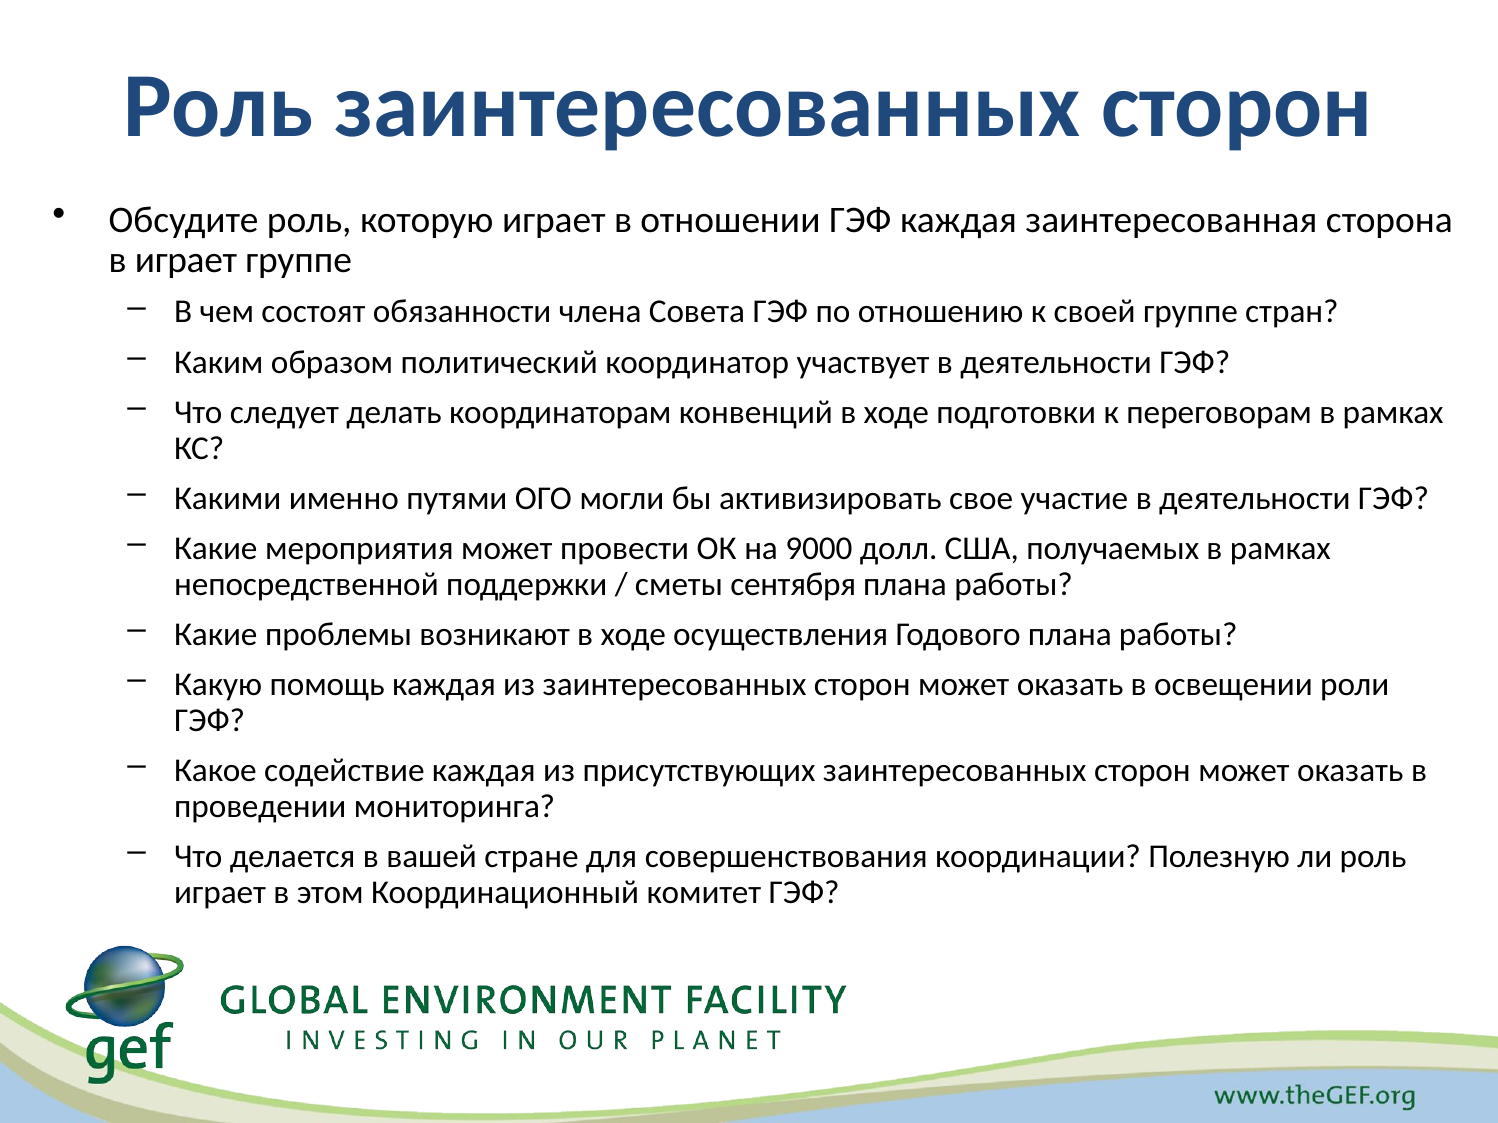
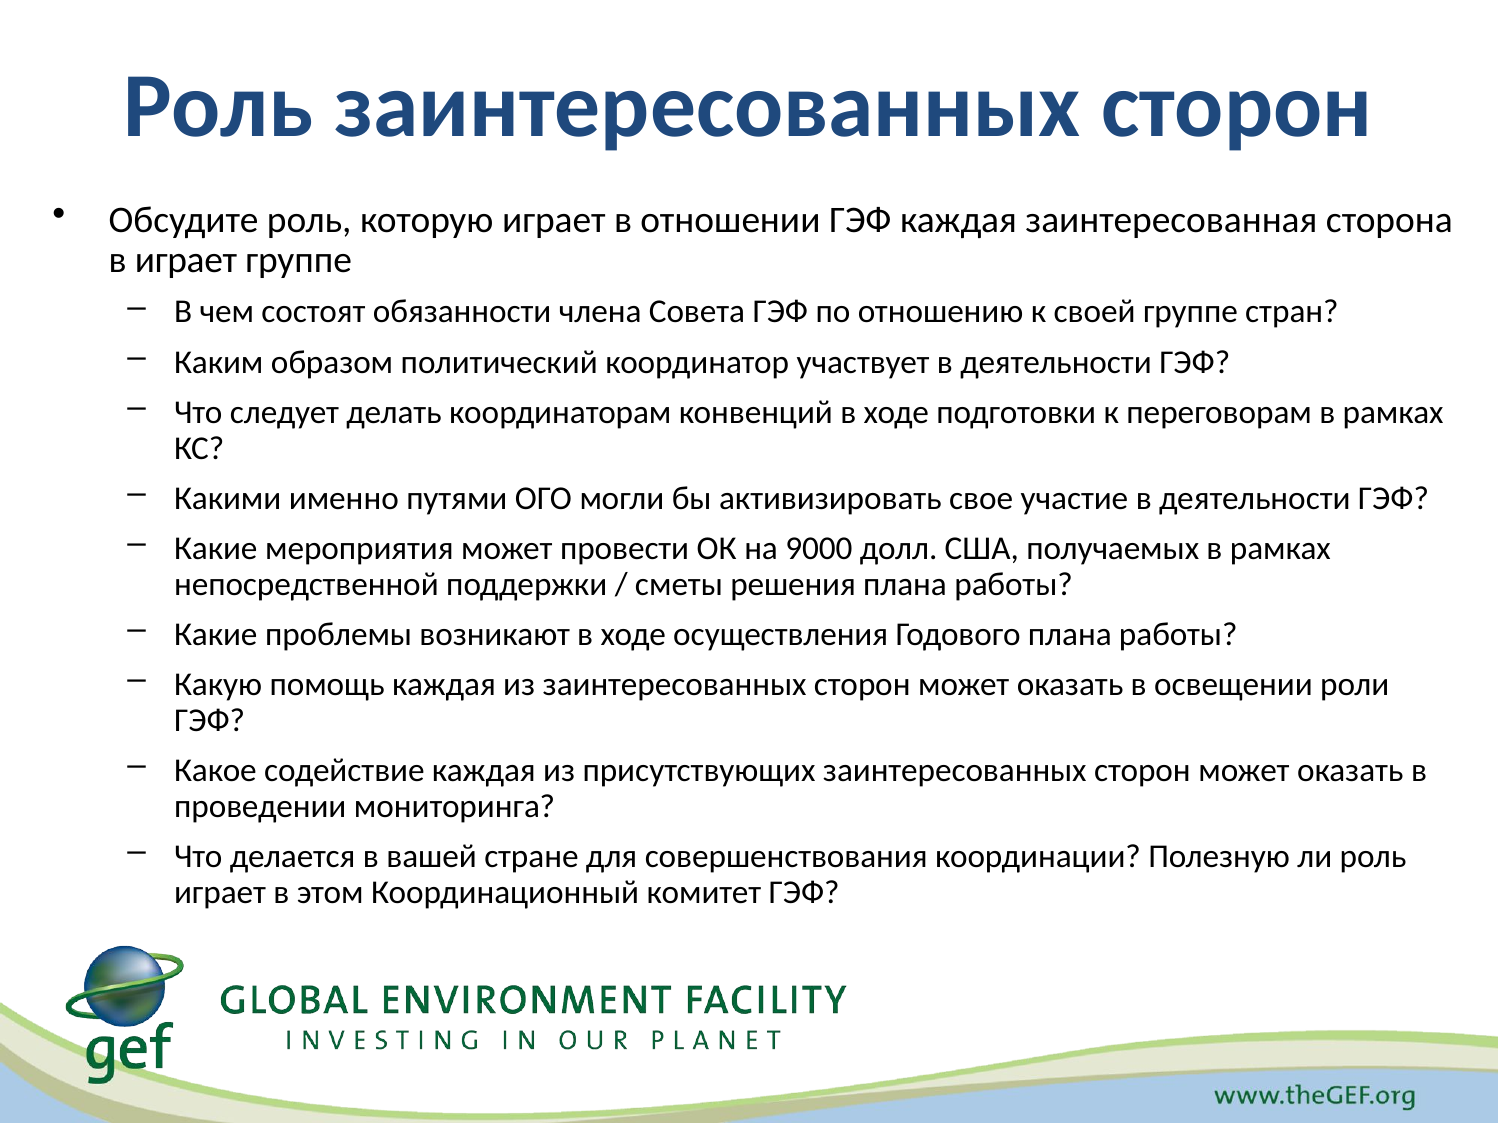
сентября: сентября -> решения (793, 585)
